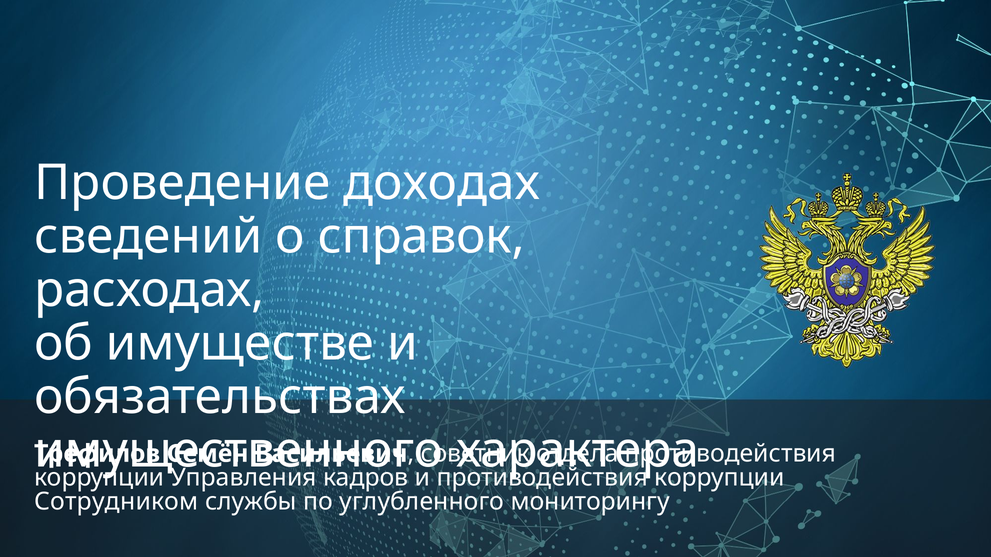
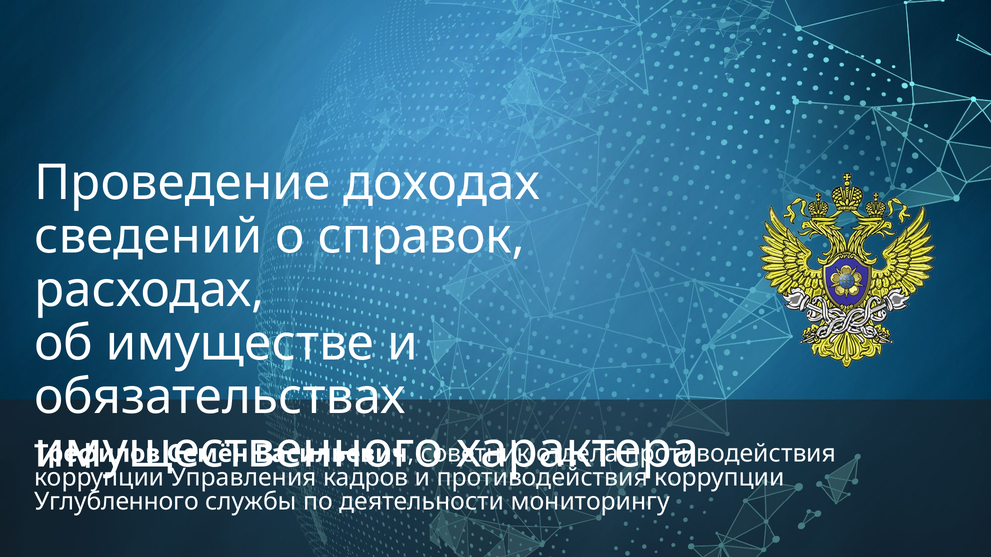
Сотрудником: Сотрудником -> Углубленного (116, 502)
углубленного: углубленного -> деятельности (422, 502)
